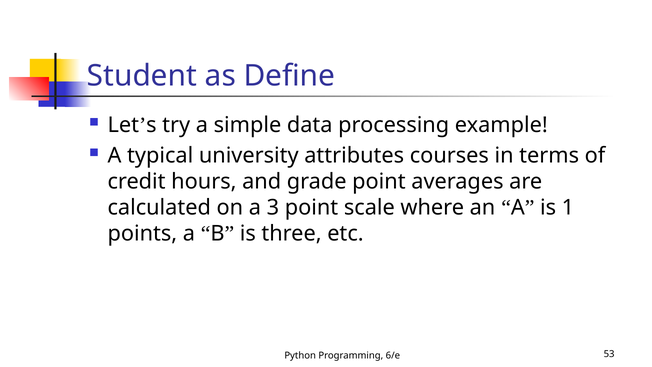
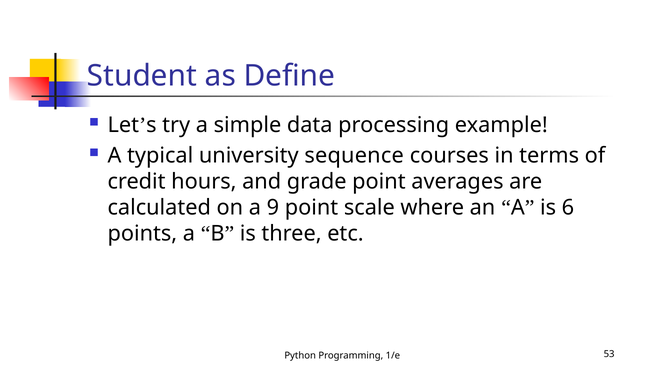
attributes: attributes -> sequence (354, 155)
3: 3 -> 9 (273, 208)
1: 1 -> 6 (568, 208)
6/e: 6/e -> 1/e (393, 355)
